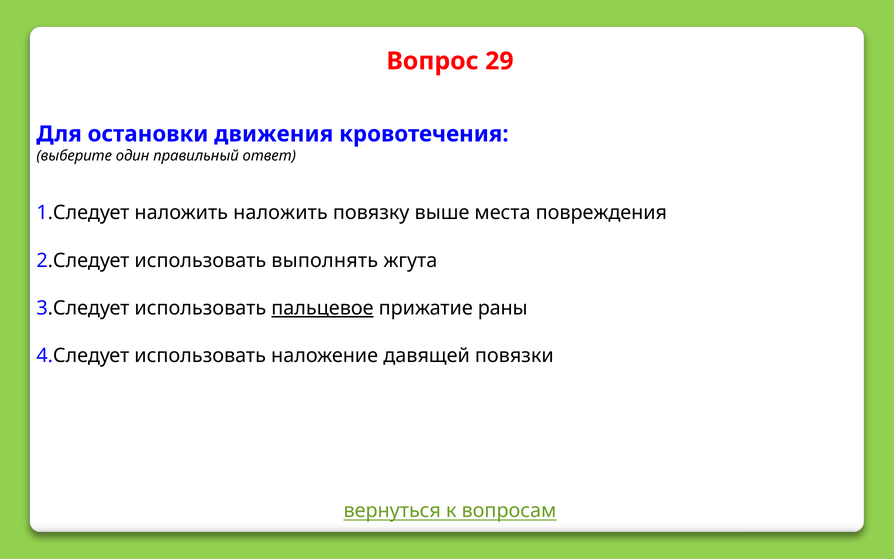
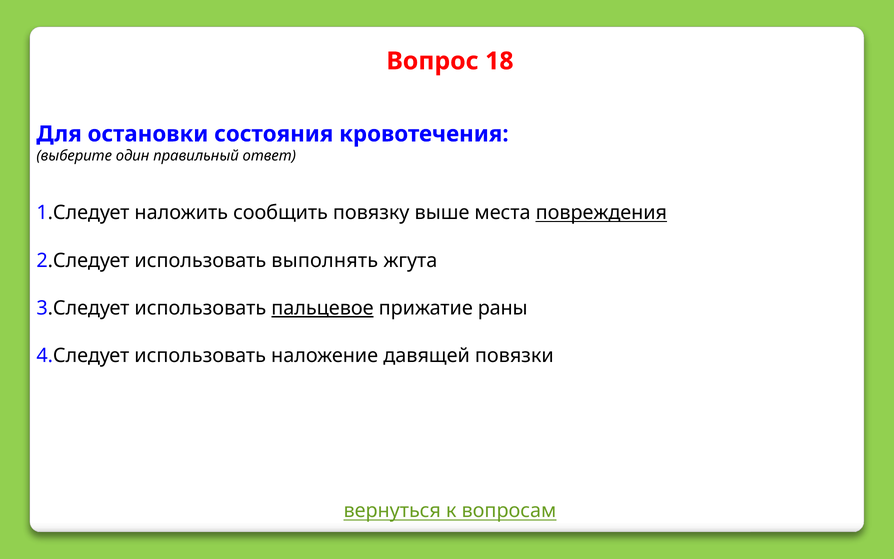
29: 29 -> 18 (499, 61)
движения: движения -> состояния (274, 134)
наложить наложить: наложить -> сообщить (281, 213)
повреждения underline: none -> present (601, 213)
